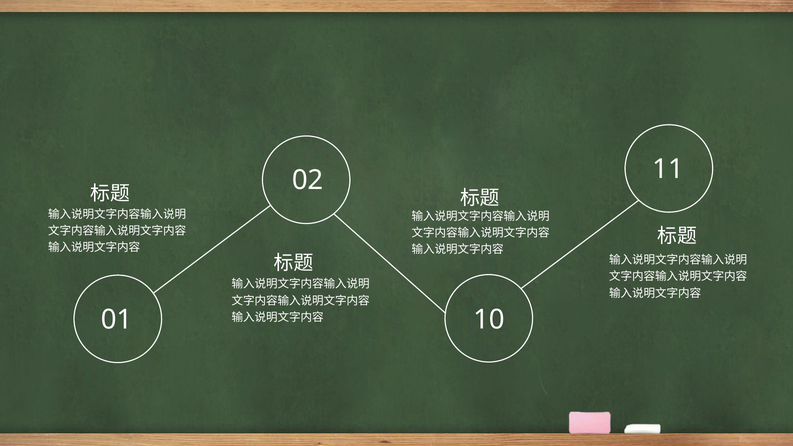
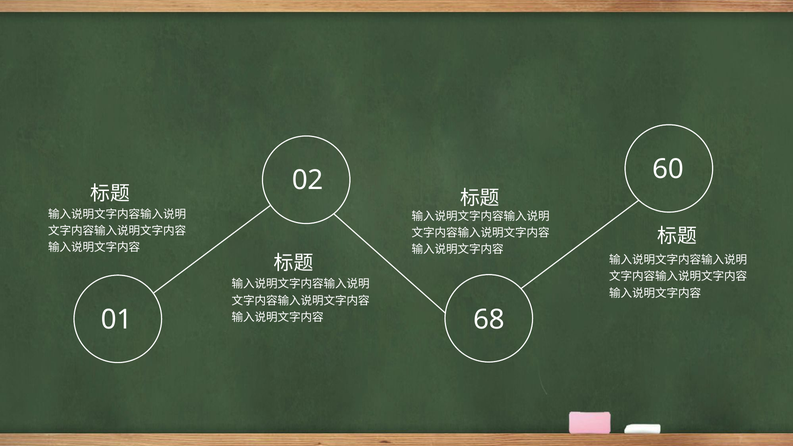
11: 11 -> 60 (668, 169)
10: 10 -> 68 (489, 320)
